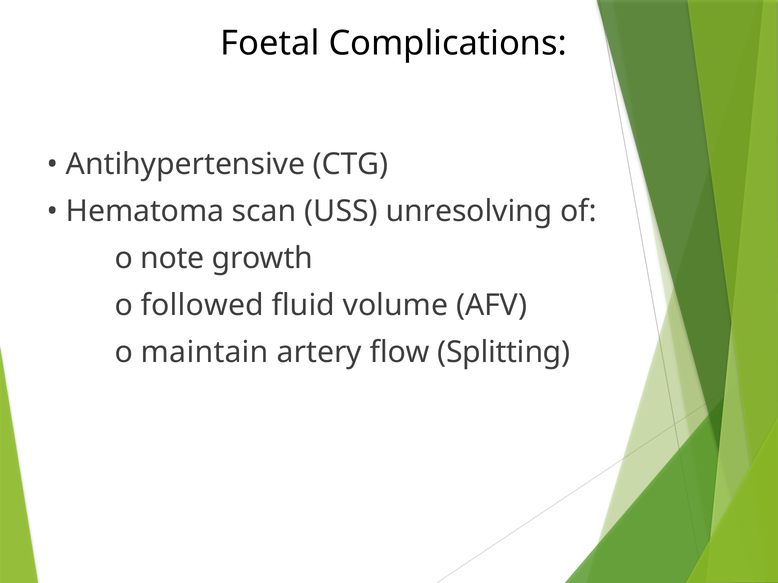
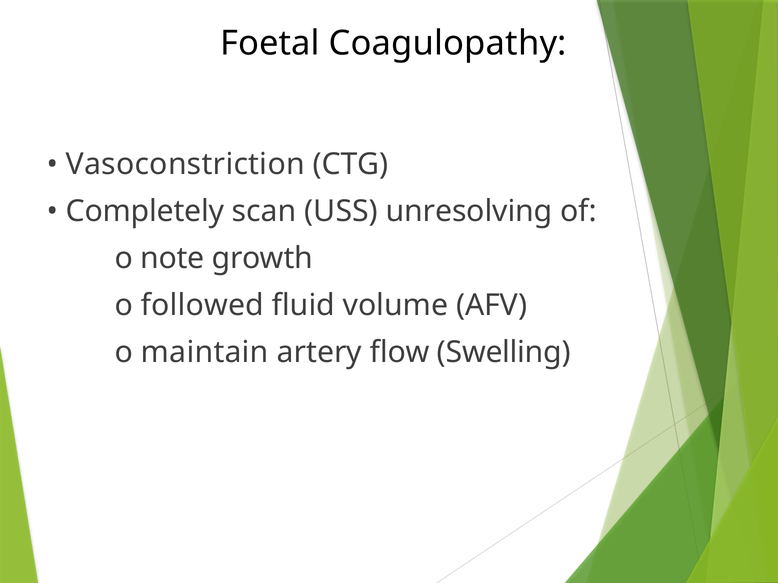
Complications: Complications -> Coagulopathy (448, 43)
Antihypertensive: Antihypertensive -> Vasoconstriction (185, 164)
Hematoma: Hematoma -> Completely (145, 211)
Splitting: Splitting -> Swelling (504, 353)
